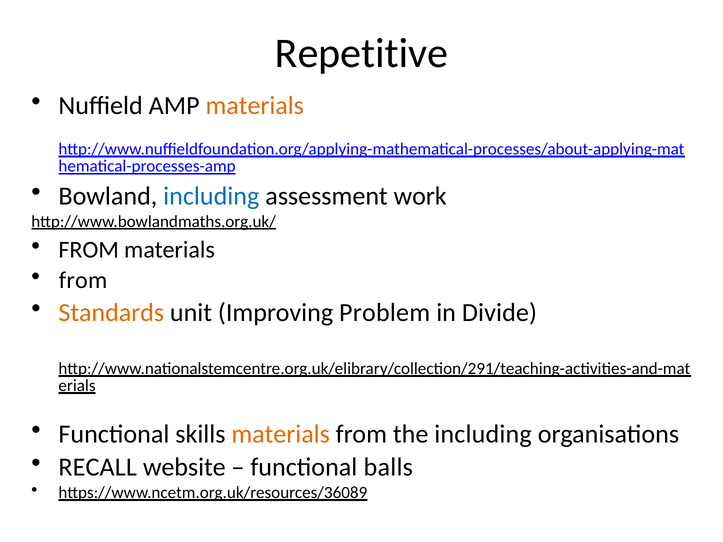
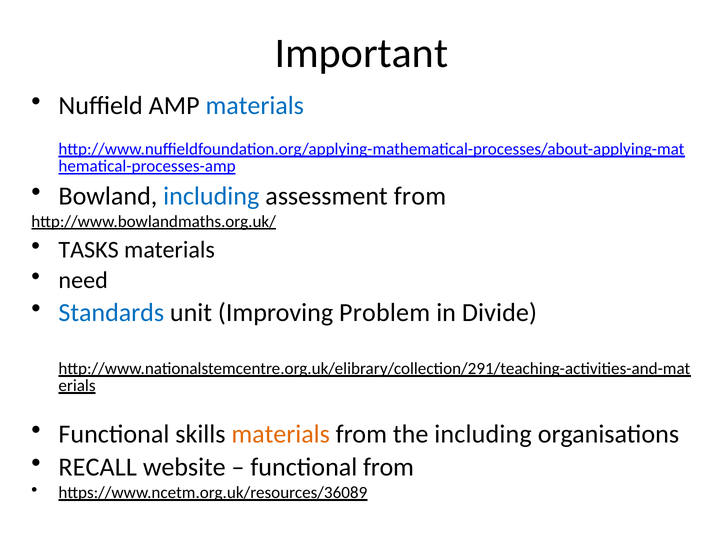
Repetitive: Repetitive -> Important (361, 54)
materials colour: orange -> blue (255, 105)
assessment work: work -> from (420, 196)
FROM: FROM -> TASKS (89, 250)
from: from -> need (83, 280)
Standards colour: orange -> blue (111, 313)
functional balls: balls -> from (389, 467)
